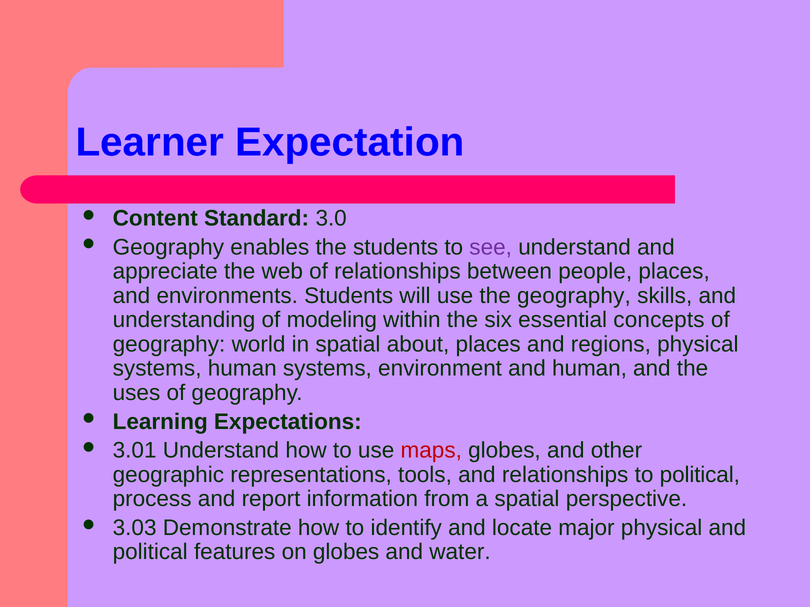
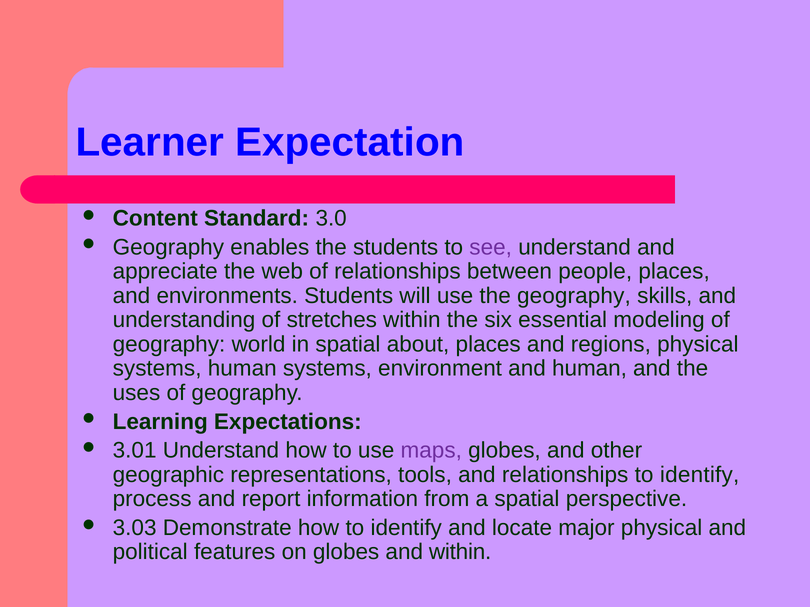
modeling: modeling -> stretches (332, 320)
concepts: concepts -> modeling (659, 320)
maps colour: red -> purple (431, 451)
political: political -> identify (700, 475)
and water: water -> within (460, 552)
